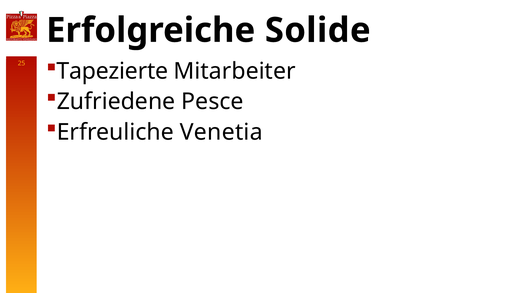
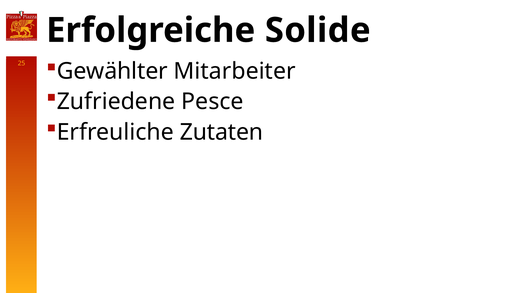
Tapezierte: Tapezierte -> Gewählter (112, 71)
Venetia: Venetia -> Zutaten (222, 132)
